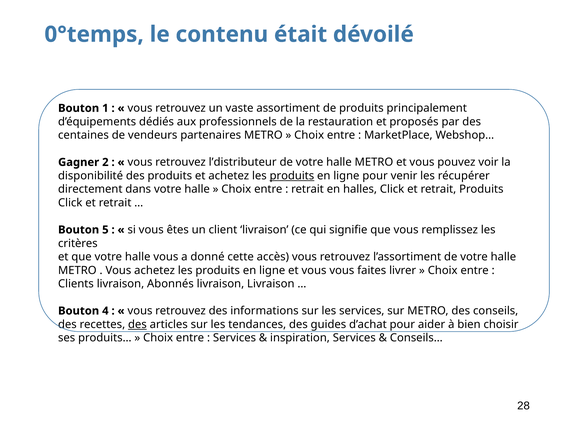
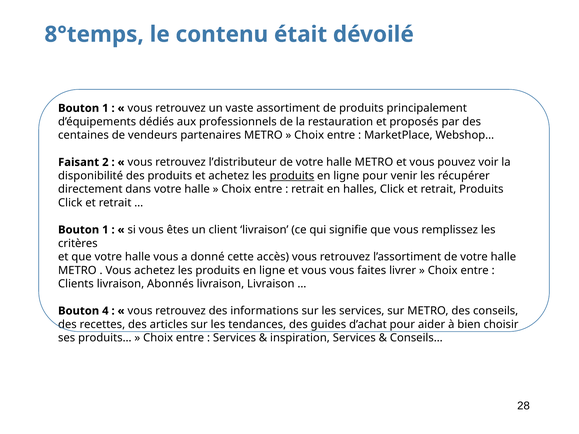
0°temps: 0°temps -> 8°temps (94, 34)
Gagner: Gagner -> Faisant (79, 162)
5: 5 -> 1 (105, 230)
des underline: present -> none (137, 325)
